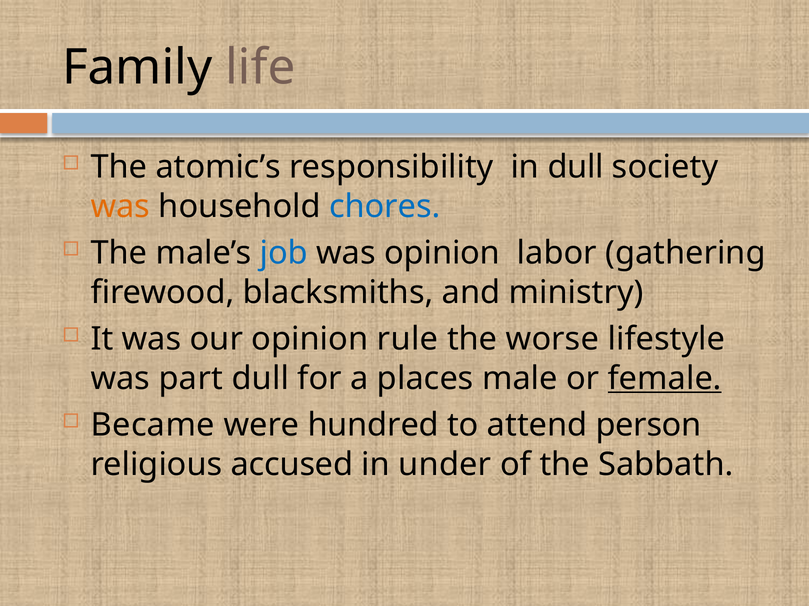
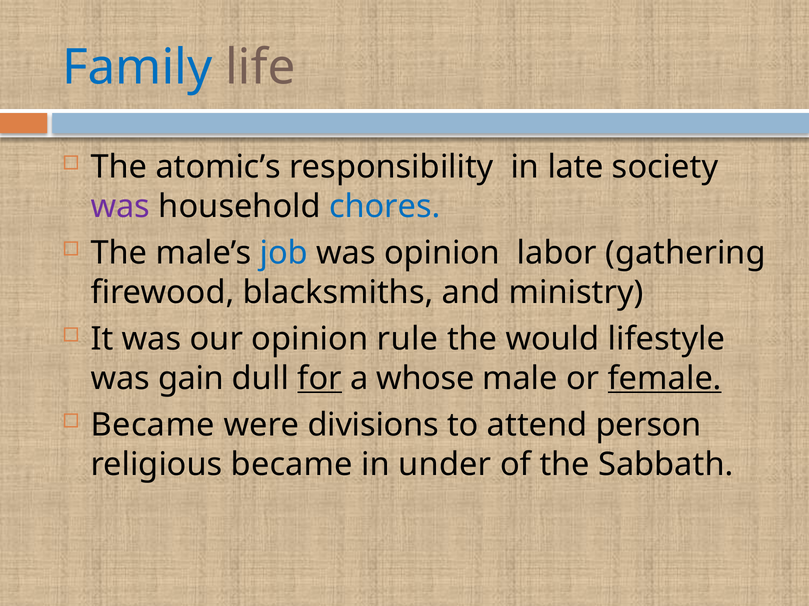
Family colour: black -> blue (137, 67)
in dull: dull -> late (576, 167)
was colour: orange -> purple (120, 207)
worse: worse -> would (553, 340)
part: part -> gain (191, 379)
for underline: none -> present (320, 379)
places: places -> whose (425, 379)
hundred: hundred -> divisions (373, 426)
religious accused: accused -> became (292, 465)
